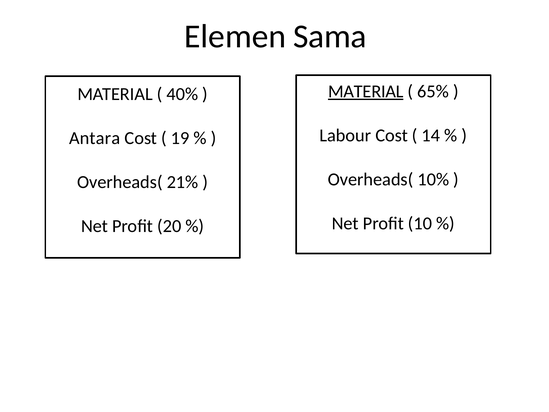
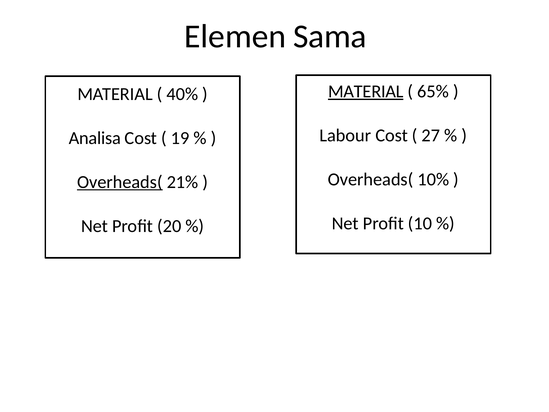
14: 14 -> 27 (431, 135)
Antara: Antara -> Analisa (95, 138)
Overheads( underline: none -> present (120, 182)
